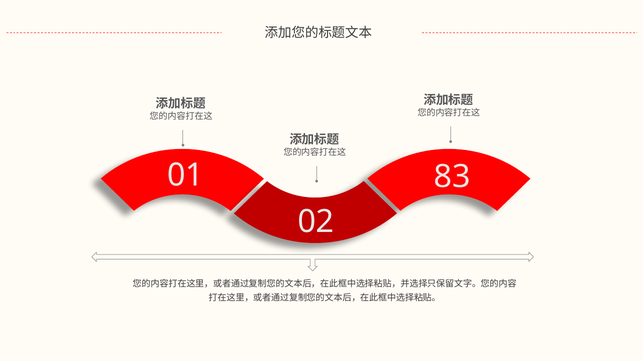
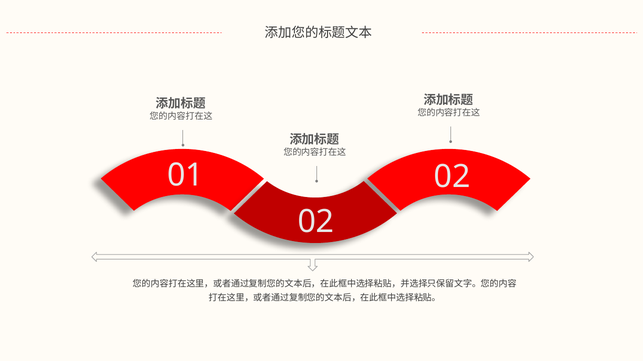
01 83: 83 -> 02 (452, 177)
